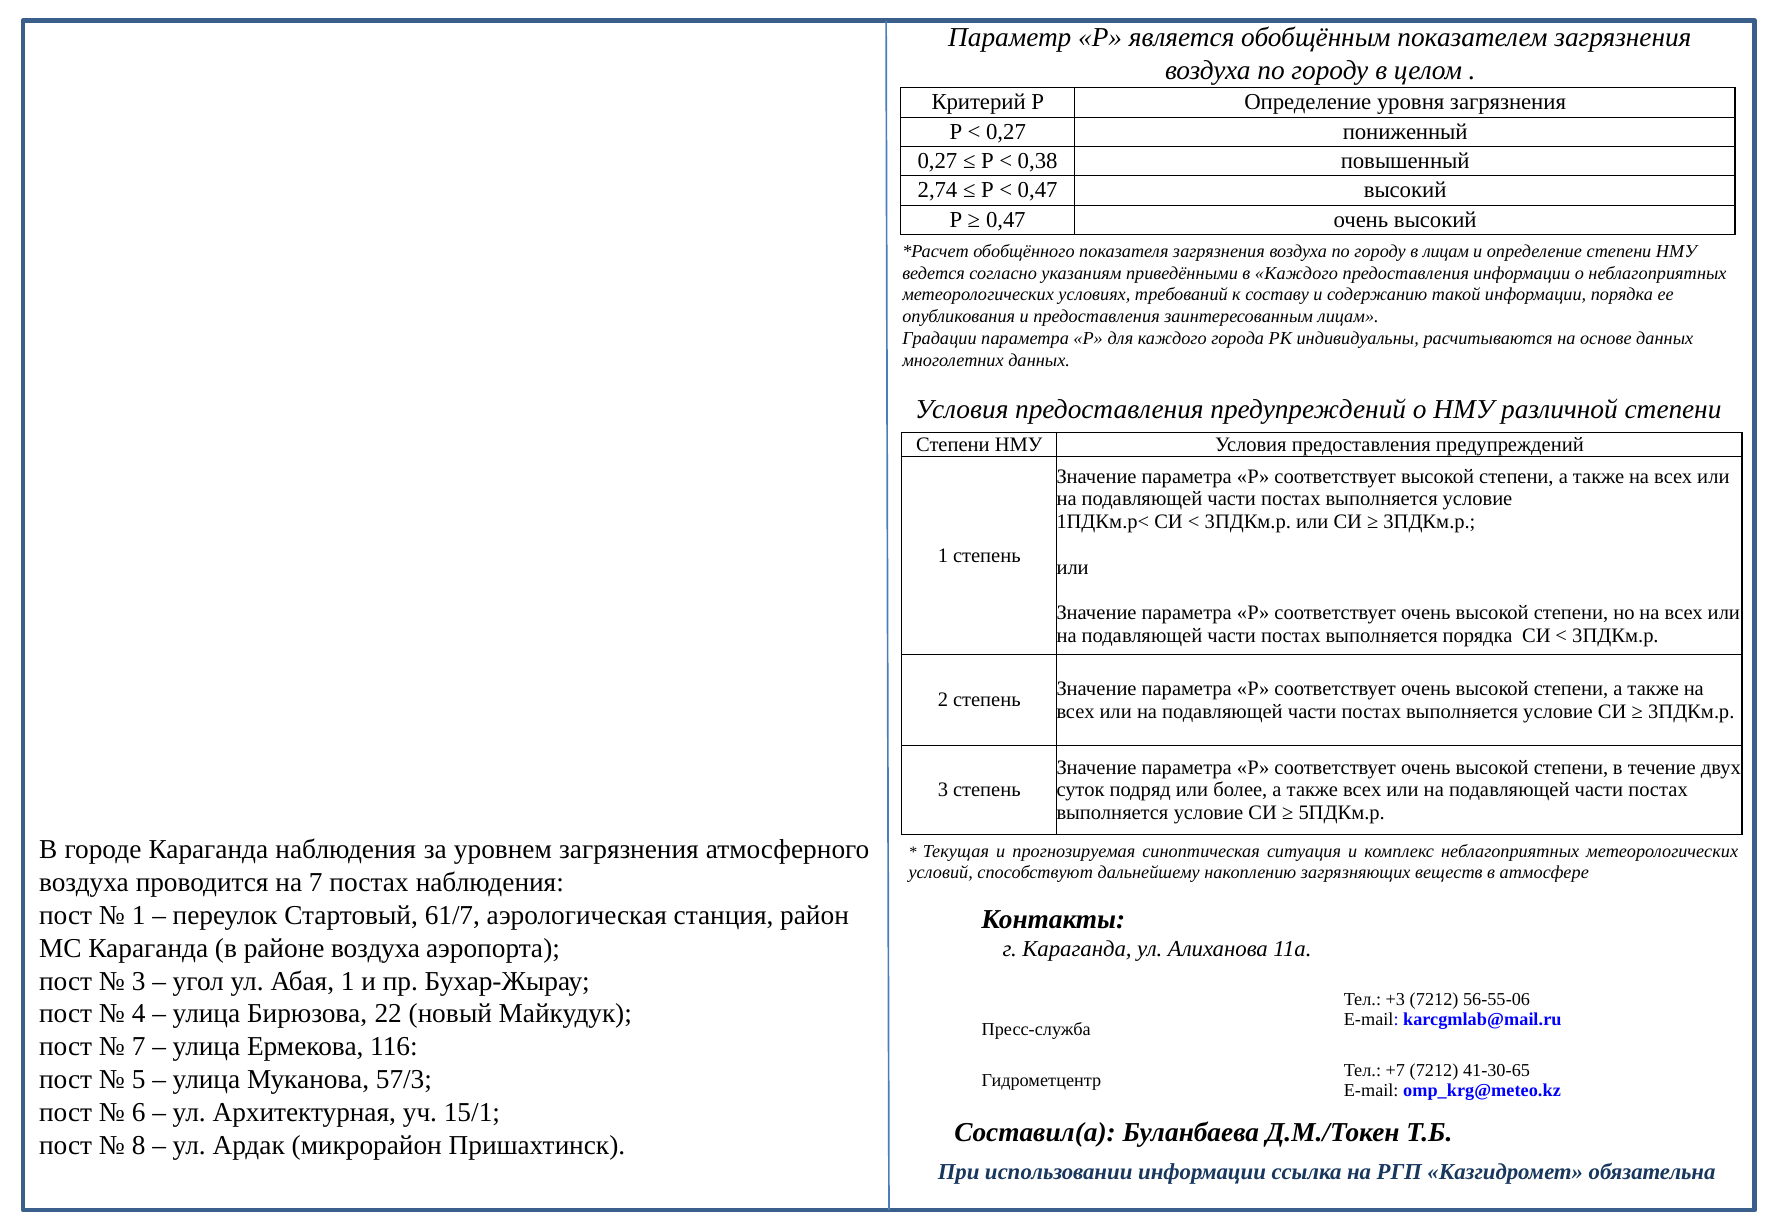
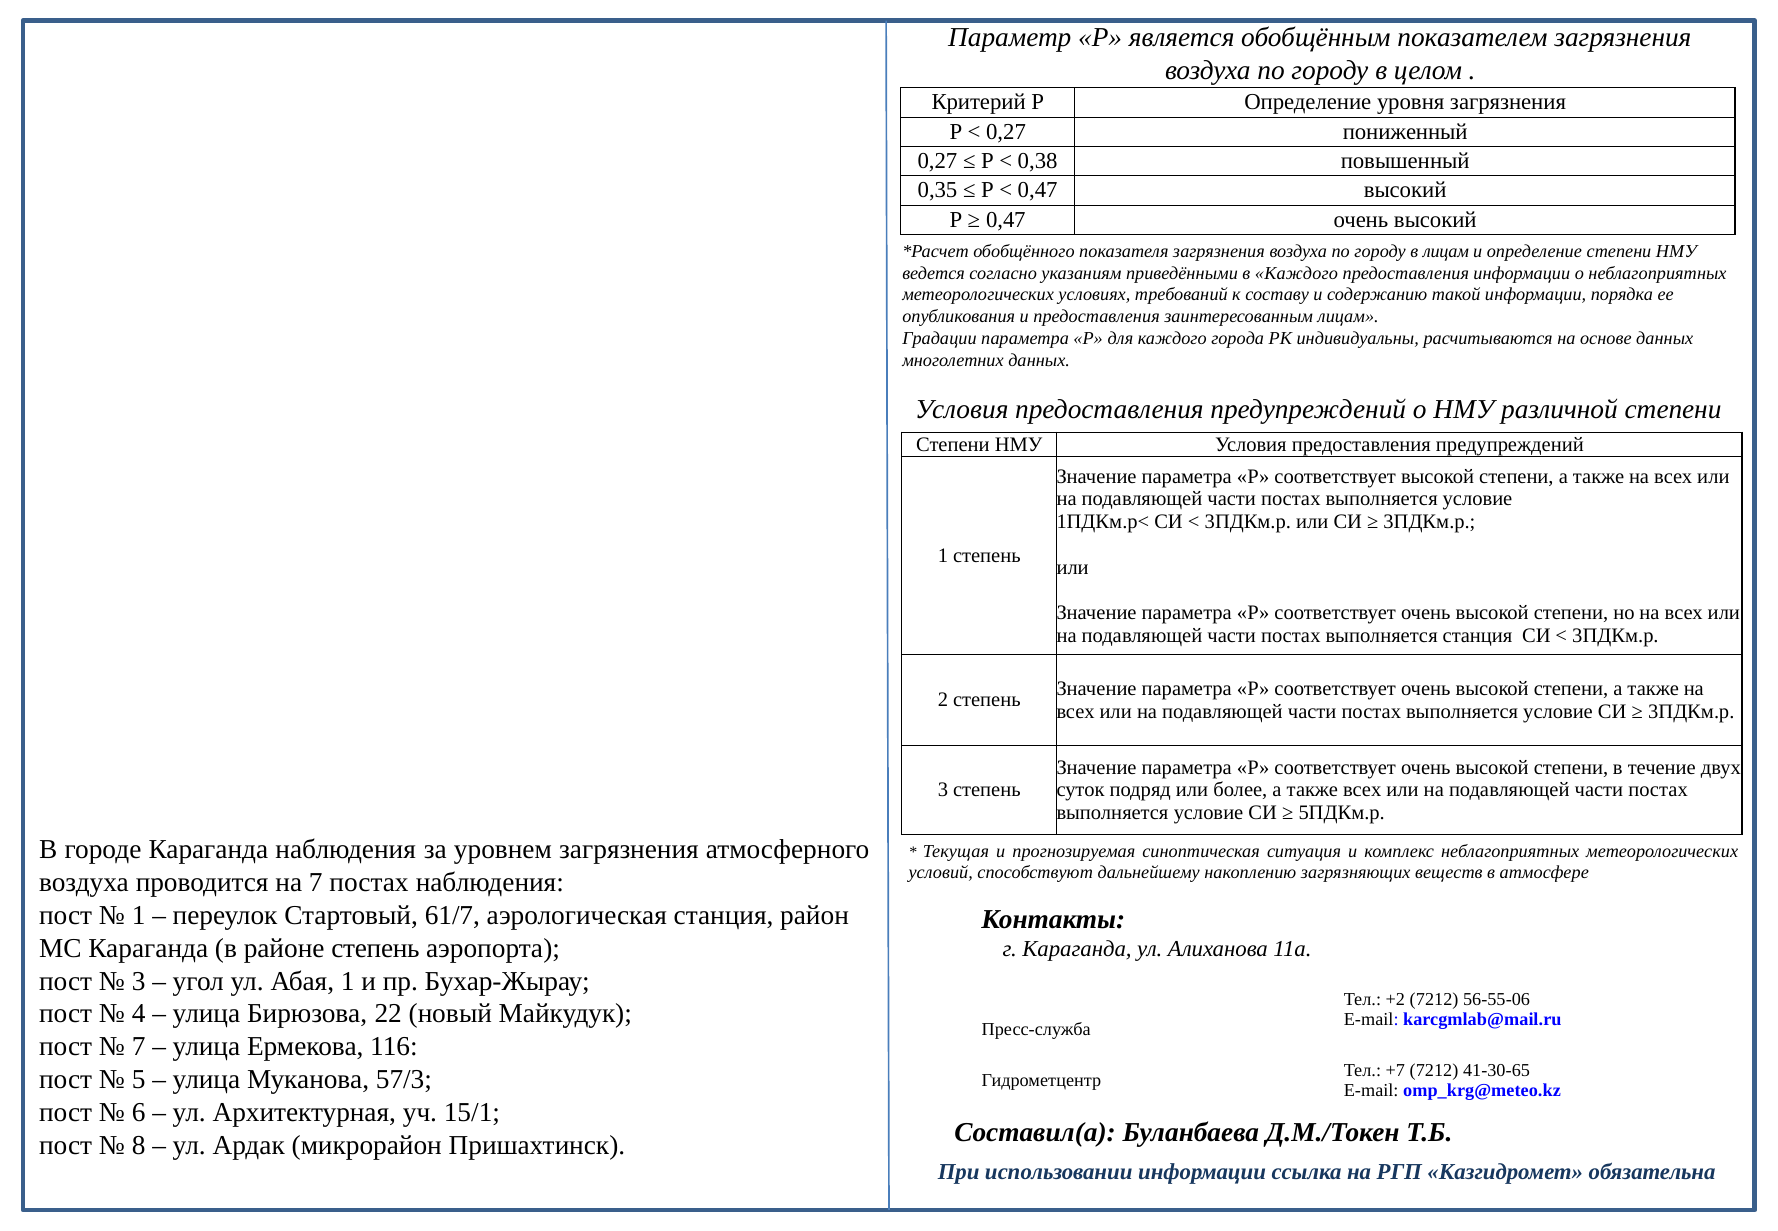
2,74: 2,74 -> 0,35 (938, 190)
выполняется порядка: порядка -> станция (1478, 635)
районе воздуха: воздуха -> степень (376, 948)
+3: +3 -> +2 (1395, 1000)
